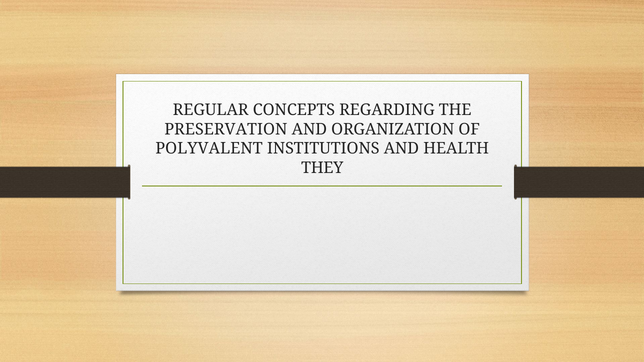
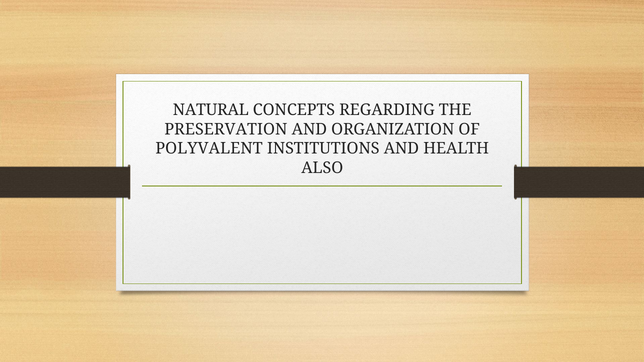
REGULAR: REGULAR -> NATURAL (211, 110)
THEY: THEY -> ALSO (322, 168)
